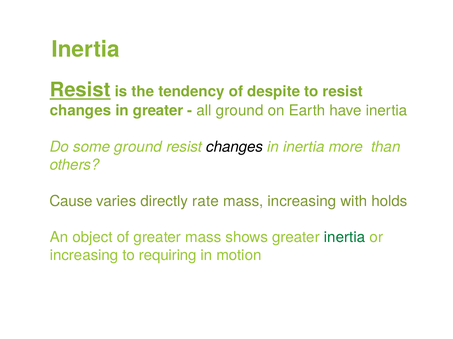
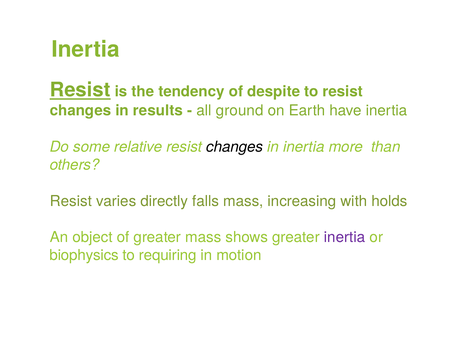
in greater: greater -> results (158, 111)
some ground: ground -> relative (138, 147)
Cause: Cause -> Resist (71, 202)
rate: rate -> falls (206, 202)
inertia colour: green -> purple (345, 238)
increasing: increasing -> biophysics (84, 256)
